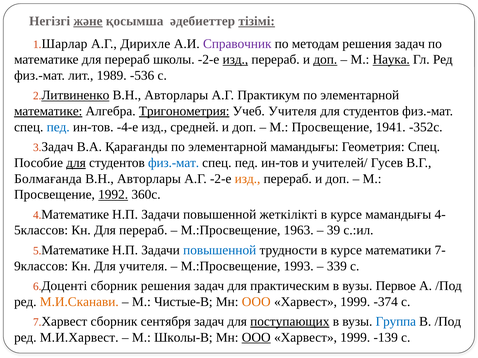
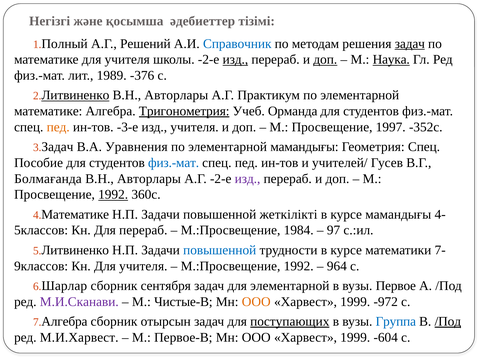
және underline: present -> none (88, 21)
тізімі underline: present -> none (257, 21)
Шарлар: Шарлар -> Полный (65, 44)
Дирихле: Дирихле -> Решений (145, 44)
Справочник colour: purple -> blue (237, 44)
задач underline: none -> present (410, 44)
математике для перераб: перераб -> учителя (127, 60)
-536: -536 -> -376 (142, 76)
математике underline: present -> none (48, 111)
Учеб Учителя: Учителя -> Орманда (293, 111)
пед colour: blue -> orange (58, 127)
-4-е: -4-е -> -3-е (128, 127)
изд средней: средней -> учителя (195, 127)
1941: 1941 -> 1997 (391, 127)
Қарағанды: Қарағанды -> Уравнения (136, 147)
для underline: present -> none (76, 163)
изд colour: orange -> purple (248, 179)
1963: 1963 -> 1984 (299, 231)
39: 39 -> 97 (334, 231)
Математике: Математике -> Литвиненко (75, 250)
М.:Просвещение 1993: 1993 -> 1992 (299, 266)
339: 339 -> 964 (337, 266)
Доценті: Доценті -> Шарлар (64, 286)
сборник решения: решения -> сентября (166, 286)
для практическим: практическим -> элементарной (290, 286)
М.И.Сканави colour: orange -> purple (79, 302)
-374: -374 -> -972 (386, 302)
Харвест: Харвест -> Алгебра (64, 322)
сентября: сентября -> отырсын (166, 322)
/Под underline: none -> present (448, 322)
Школы-В: Школы-В -> Первое-В (183, 338)
ООО underline: present -> none (256, 338)
-139: -139 -> -604 (386, 338)
